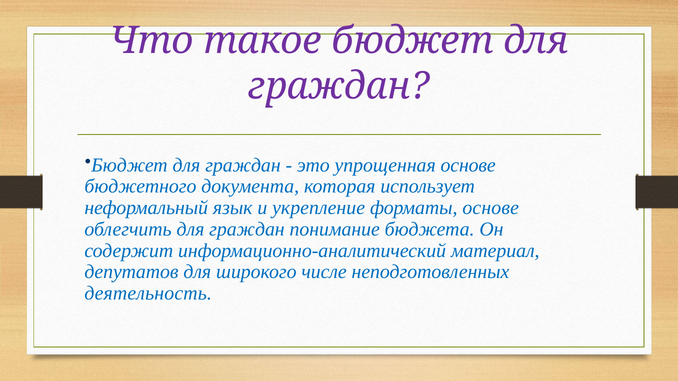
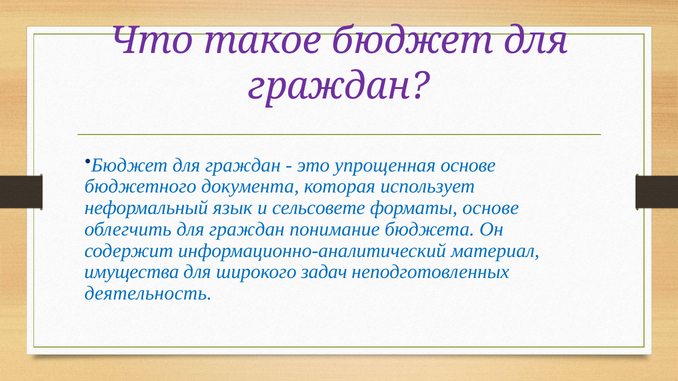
укрепление: укрепление -> сельсовете (319, 208)
депутатов: депутатов -> имущества (132, 272)
числе: числе -> задач (324, 272)
